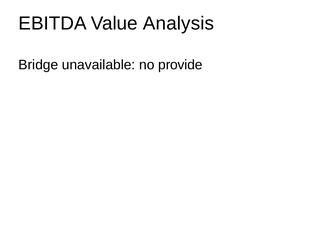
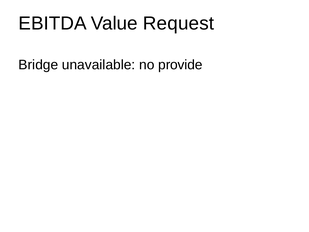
Analysis: Analysis -> Request (179, 23)
